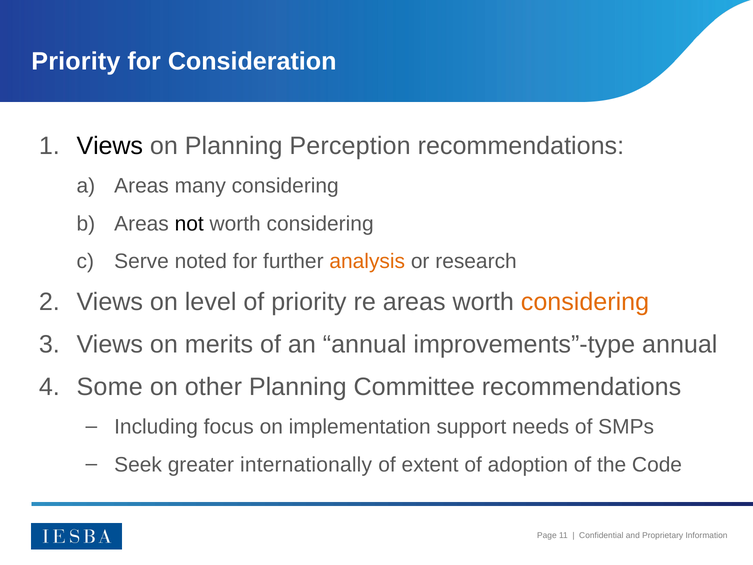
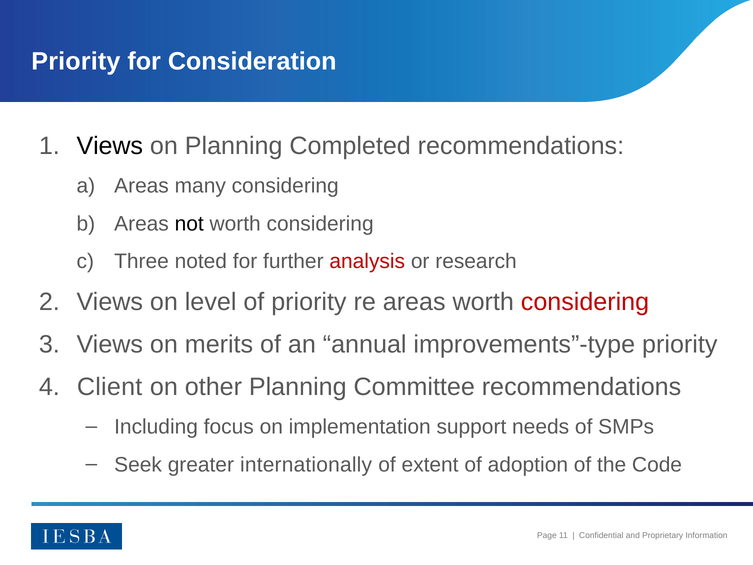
Perception: Perception -> Completed (350, 146)
Serve: Serve -> Three (142, 261)
analysis colour: orange -> red (367, 261)
considering colour: orange -> red (585, 302)
improvements”-type annual: annual -> priority (680, 344)
Some: Some -> Client (110, 387)
